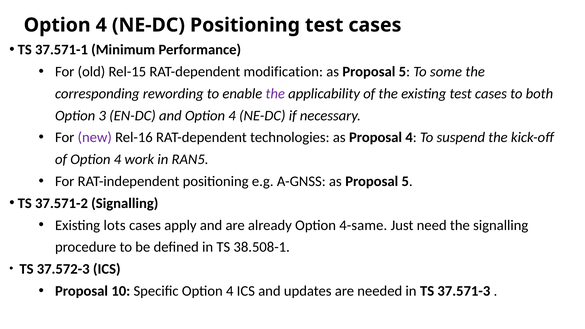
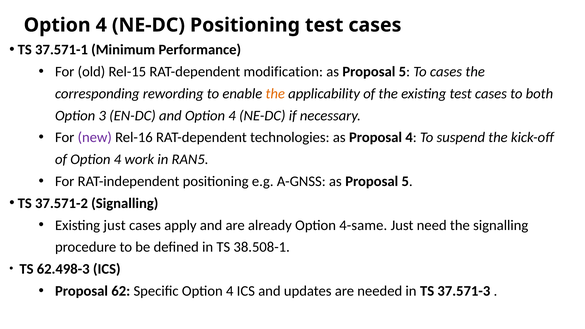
To some: some -> cases (446, 72)
the colour: purple -> orange (275, 94)
Existing lots: lots -> just (115, 225)
37.572-3: 37.572-3 -> 62.498-3 (63, 269)
10: 10 -> 62 (121, 291)
